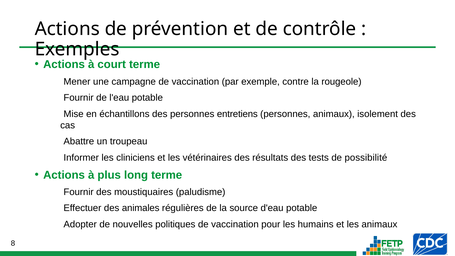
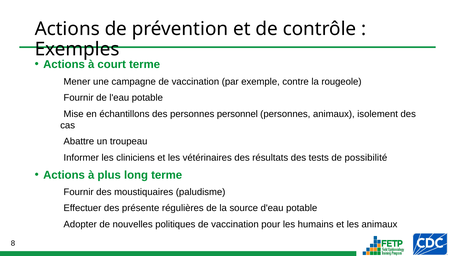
entretiens: entretiens -> personnel (237, 114)
animales: animales -> présente (141, 208)
